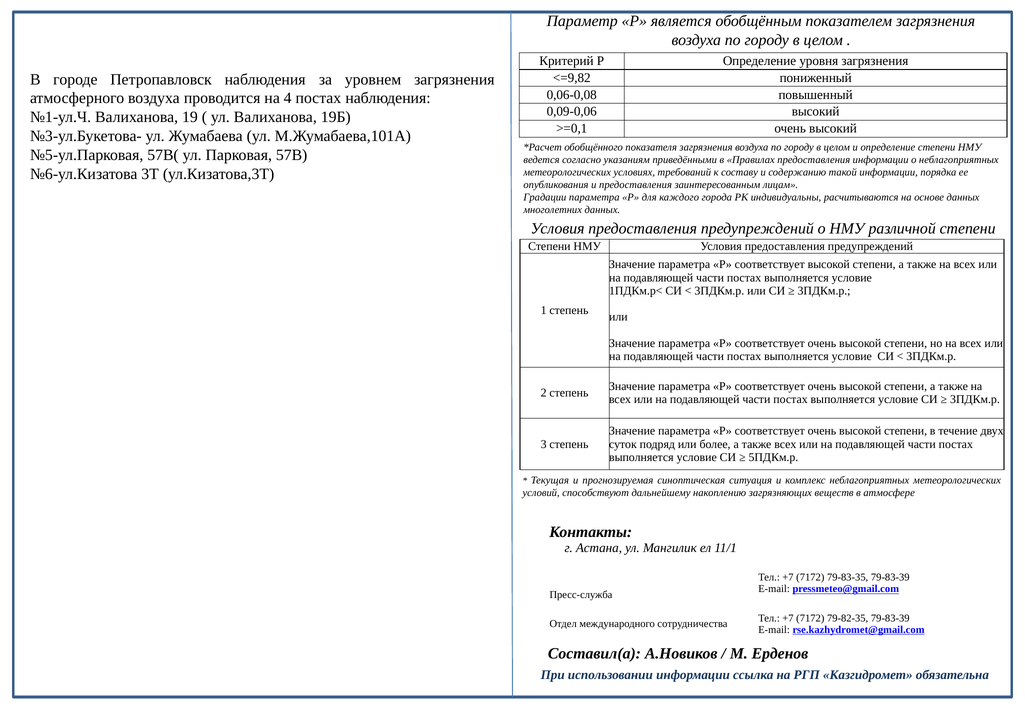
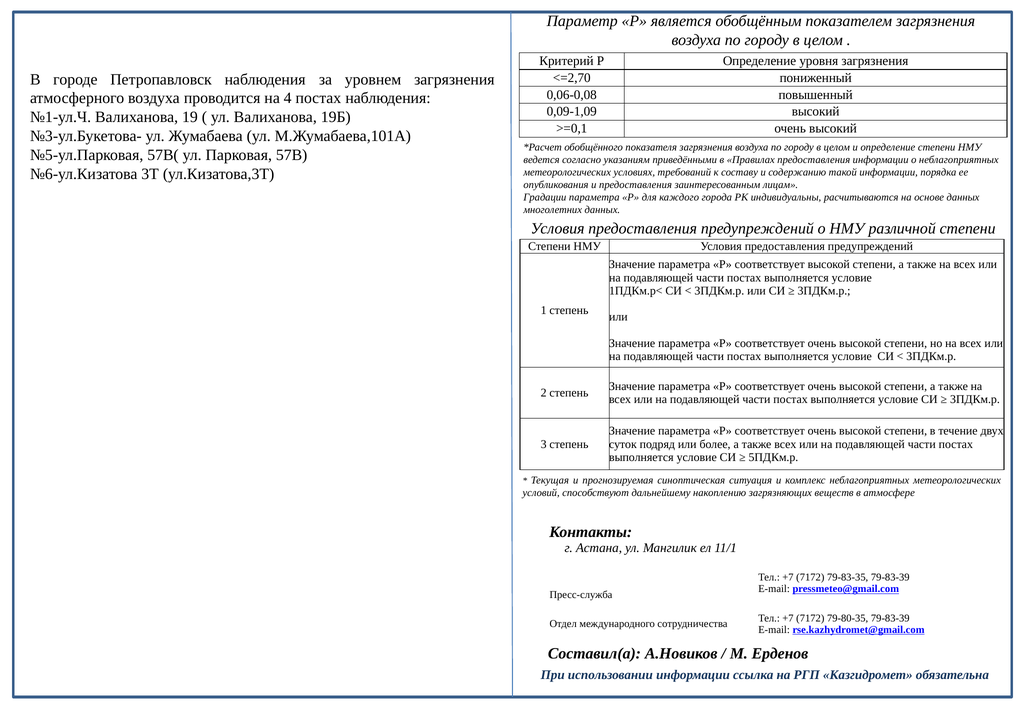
<=9,82: <=9,82 -> <=2,70 (572, 78)
0,09-0,06: 0,09-0,06 -> 0,09-1,09 (572, 112)
79-82-35: 79-82-35 -> 79-80-35 (848, 619)
